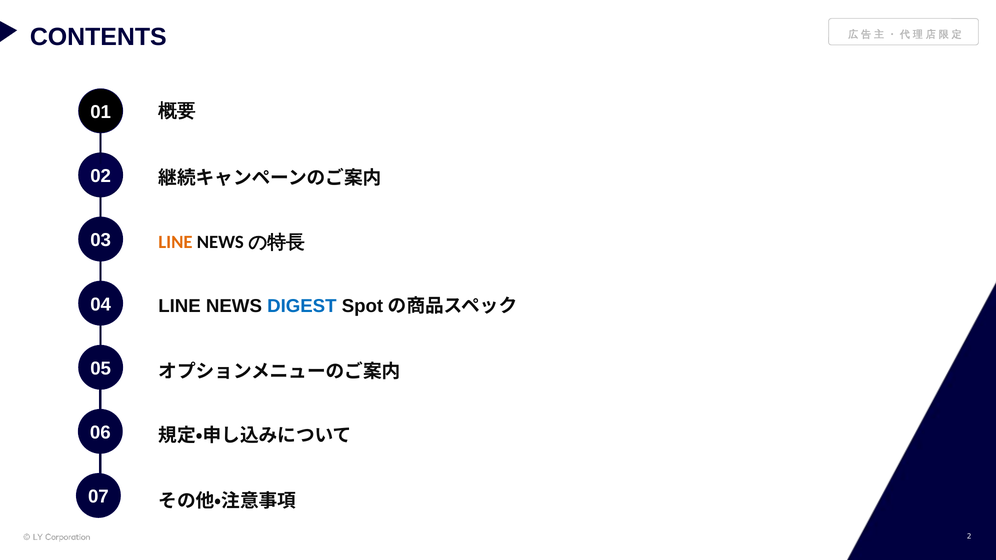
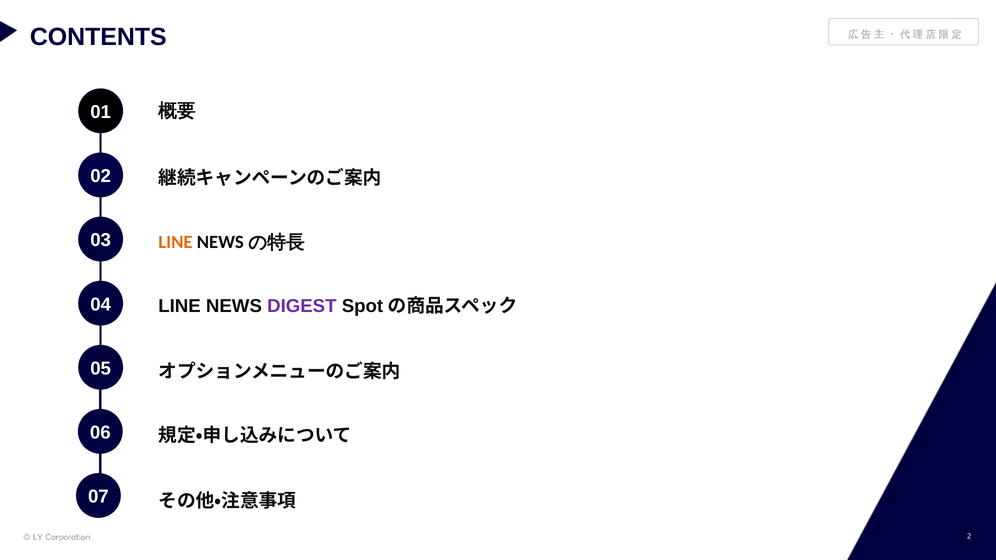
DIGEST colour: blue -> purple (302, 306)
